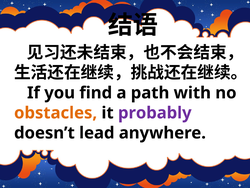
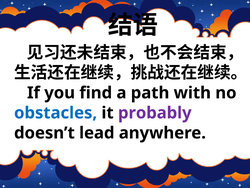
obstacles colour: orange -> blue (56, 113)
